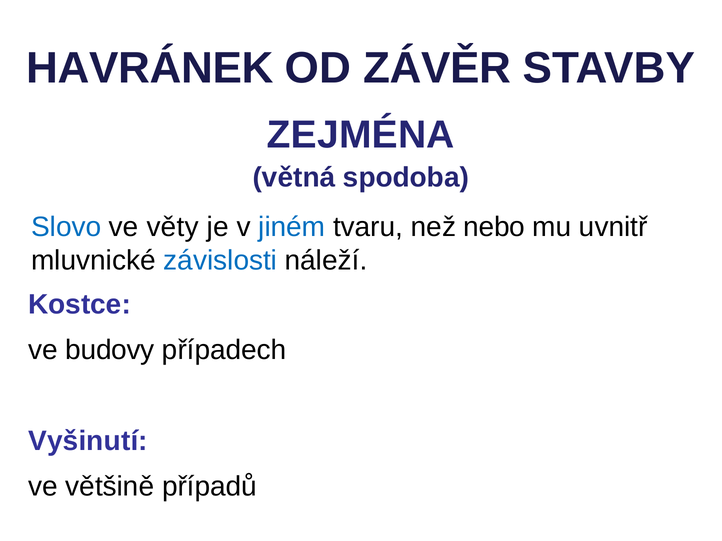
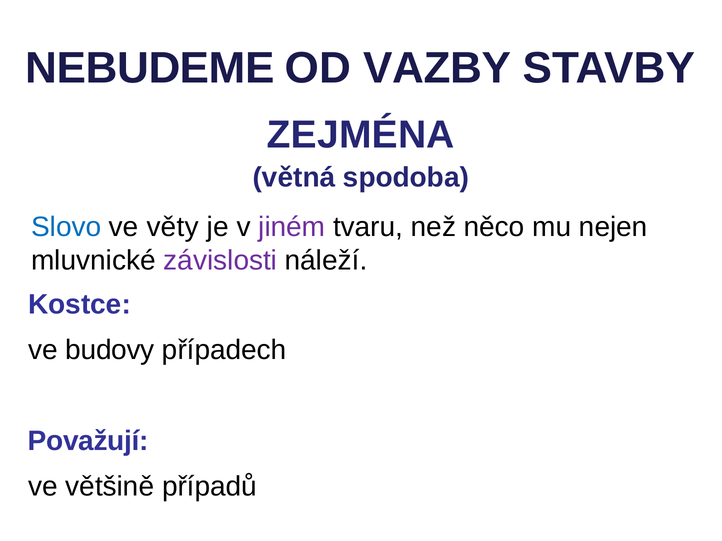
HAVRÁNEK: HAVRÁNEK -> NEBUDEME (150, 68)
ZÁVĚR: ZÁVĚR -> VAZBY (437, 68)
jiném colour: blue -> purple (292, 227)
nebo: nebo -> něco (494, 227)
uvnitř: uvnitř -> nejen (613, 227)
závislosti colour: blue -> purple (220, 261)
Vyšinutí: Vyšinutí -> Považují (88, 441)
